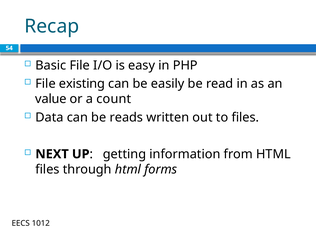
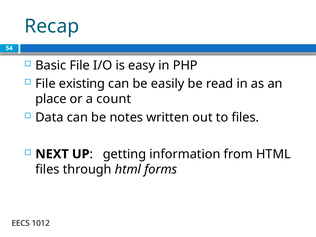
value: value -> place (51, 99)
reads: reads -> notes (126, 117)
